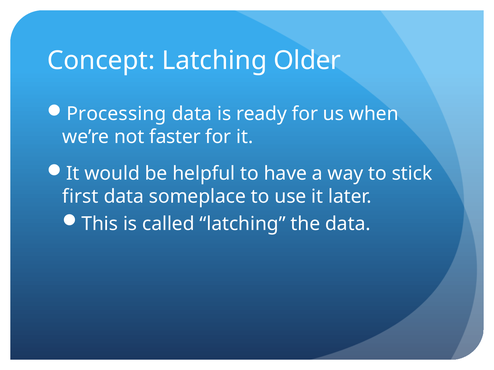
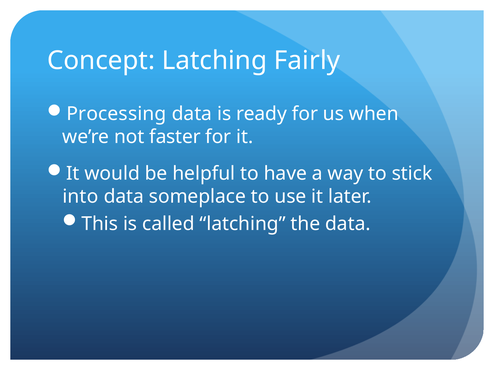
Older: Older -> Fairly (307, 61)
first: first -> into (80, 197)
